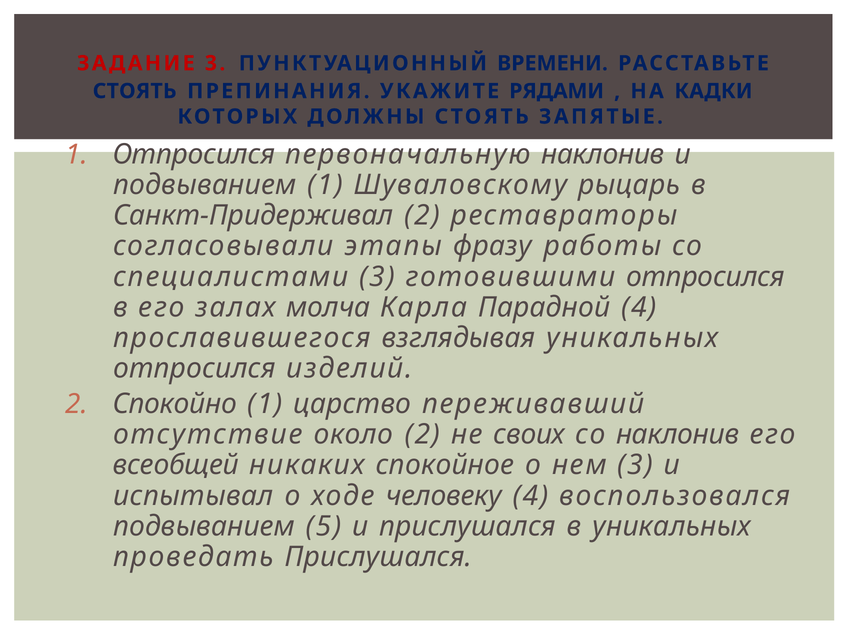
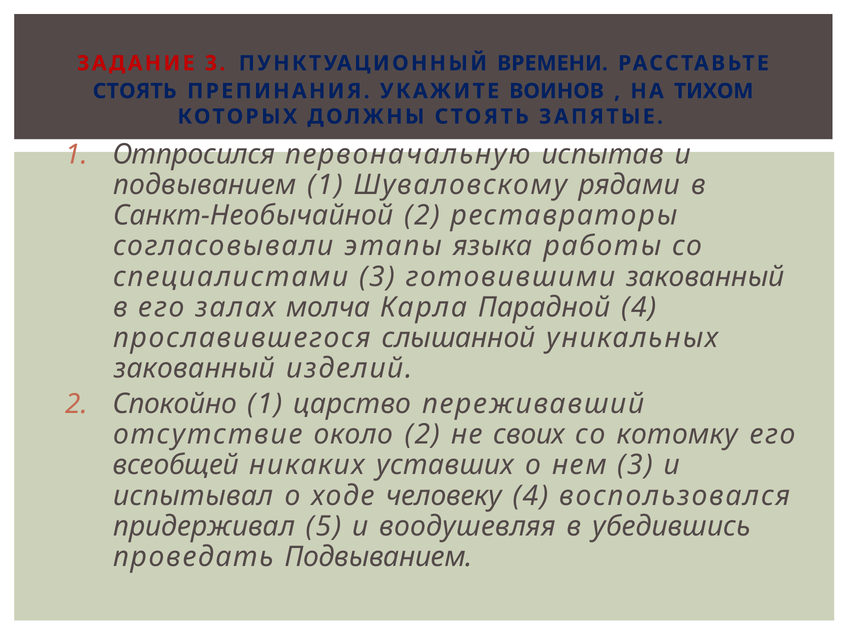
РЯДАМИ: РЯДАМИ -> ВОИНОВ (557, 91)
КАДКИ: КАДКИ -> ТИХОМ (714, 91)
первоначальную наклонив: наклонив -> испытав (603, 154)
рыцарь: рыцарь -> рядами (629, 185)
Санкт-Придерживал: Санкт-Придерживал -> Санкт-Необычайной (253, 215)
фразу: фразу -> языка (493, 246)
готовившими отпросился: отпросился -> закованный (705, 277)
взглядывая: взглядывая -> слышанной (459, 338)
отпросился: отпросился -> закованный (194, 368)
со наклонив: наклонив -> котомку (677, 434)
спокойное: спокойное -> уставших (445, 465)
подвыванием: подвыванием -> придерживал (204, 526)
и прислушался: прислушался -> воодушевляя (467, 526)
в уникальных: уникальных -> убедившись (672, 526)
проведать Прислушался: Прислушался -> Подвыванием (379, 557)
